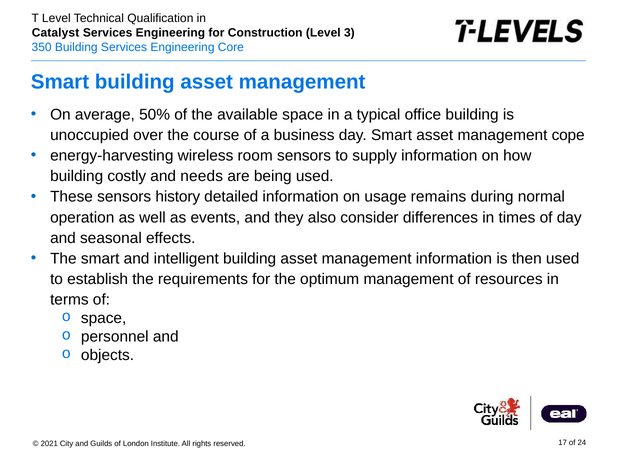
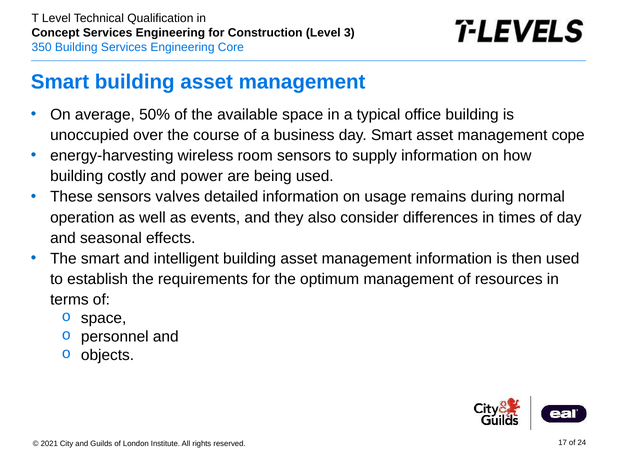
Catalyst: Catalyst -> Concept (56, 33)
needs: needs -> power (202, 176)
history: history -> valves (178, 197)
